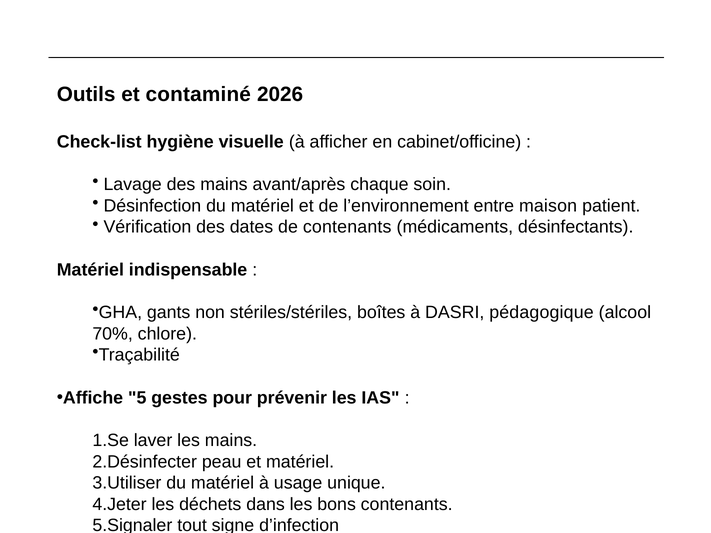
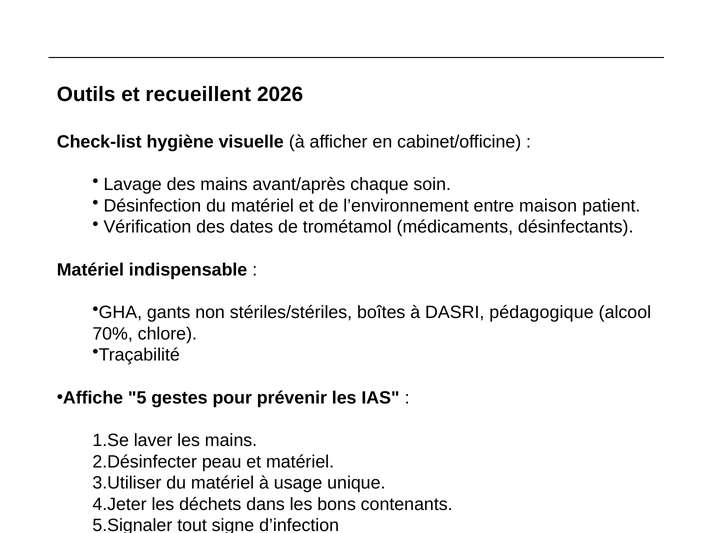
contaminé: contaminé -> recueillent (198, 95)
de contenants: contenants -> trométamol (347, 227)
